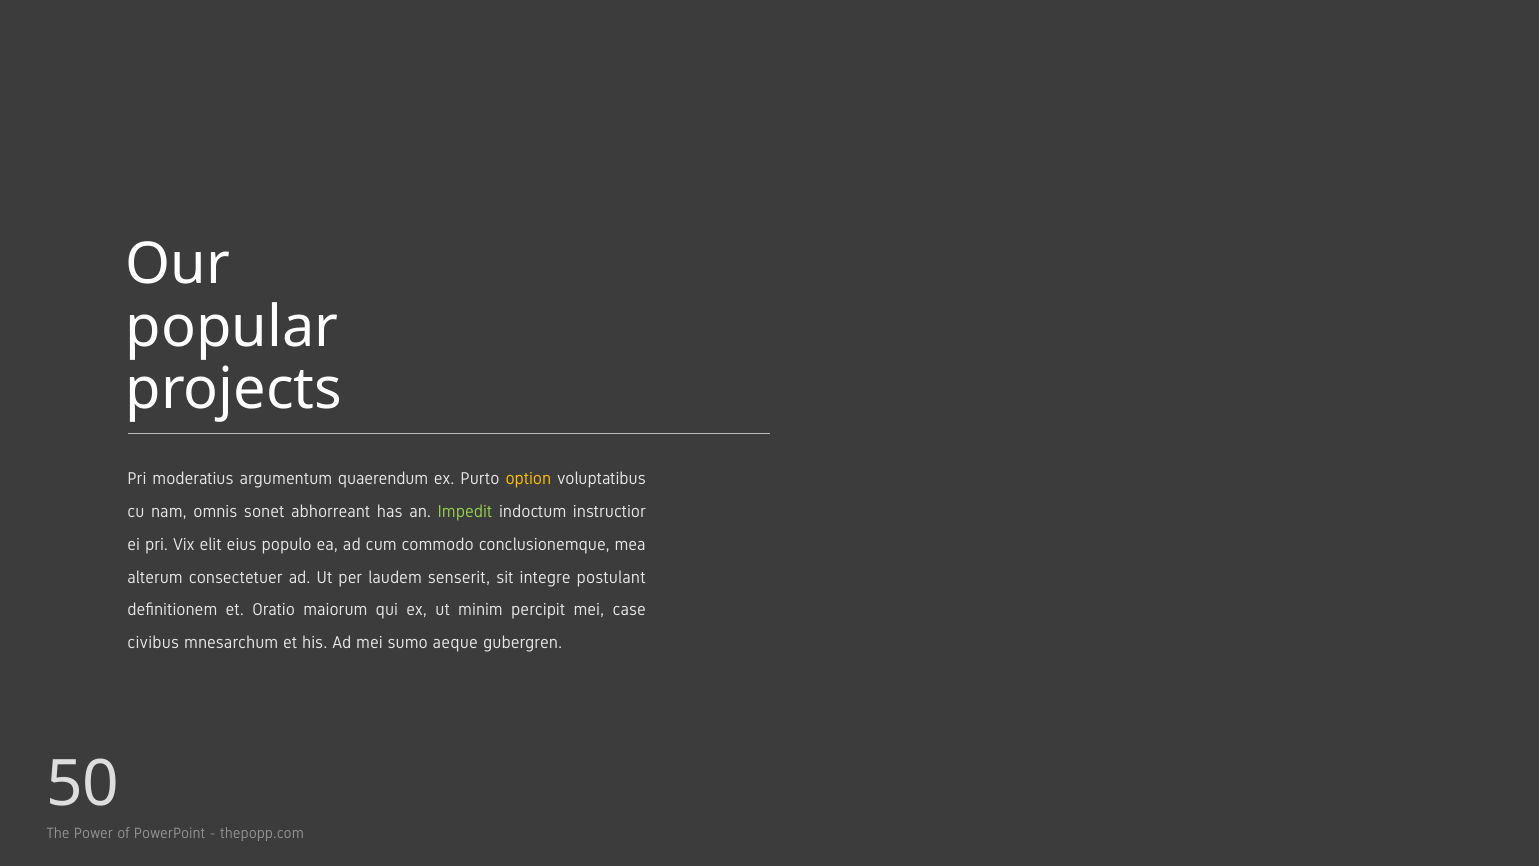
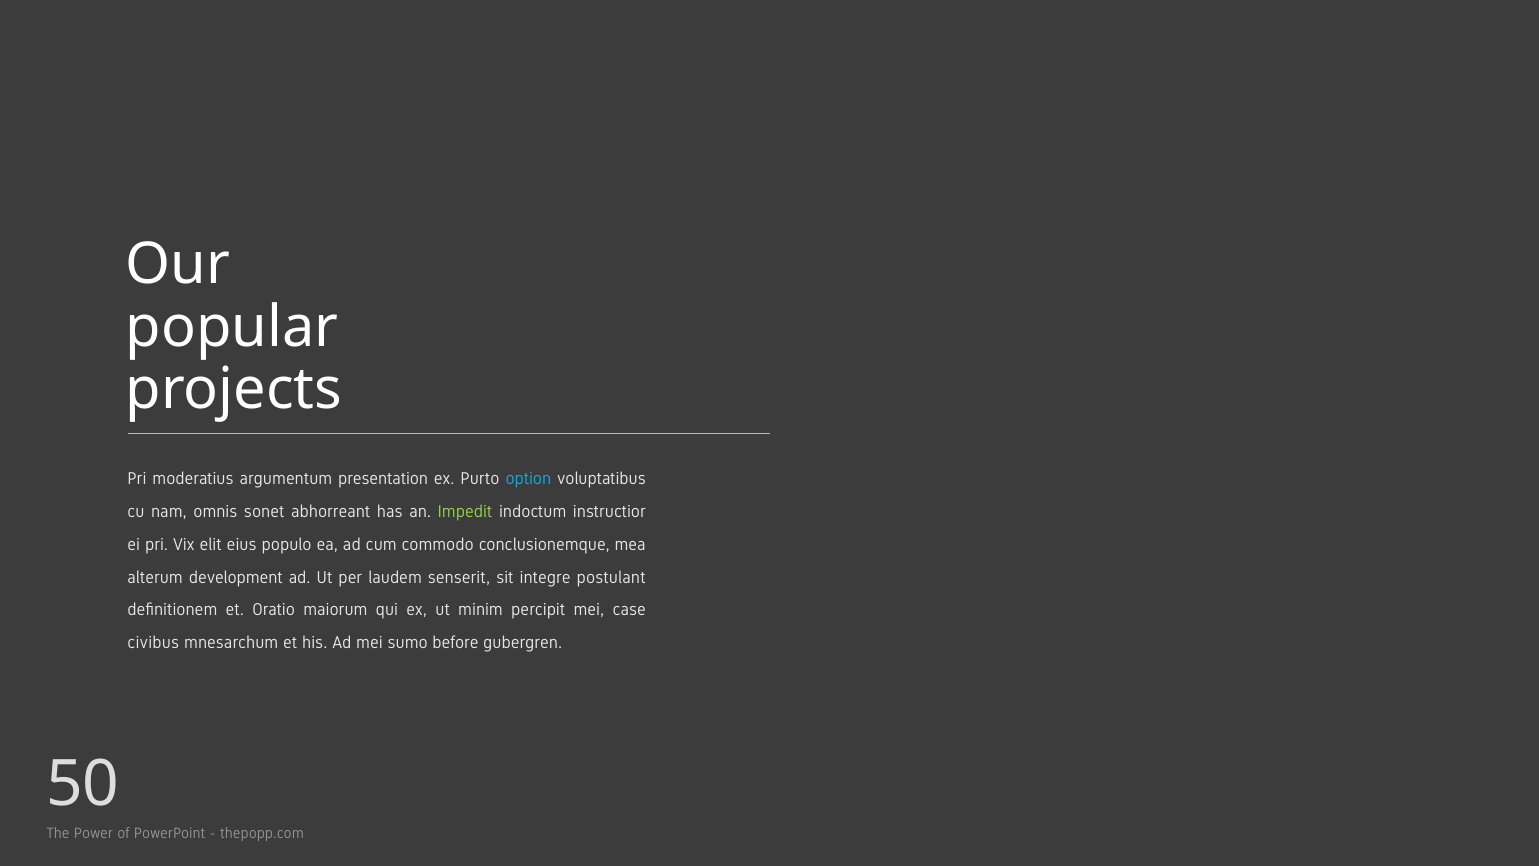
quaerendum: quaerendum -> presentation (383, 479)
option colour: yellow -> light blue (528, 479)
consectetuer: consectetuer -> development (236, 577)
aeque: aeque -> before (456, 643)
